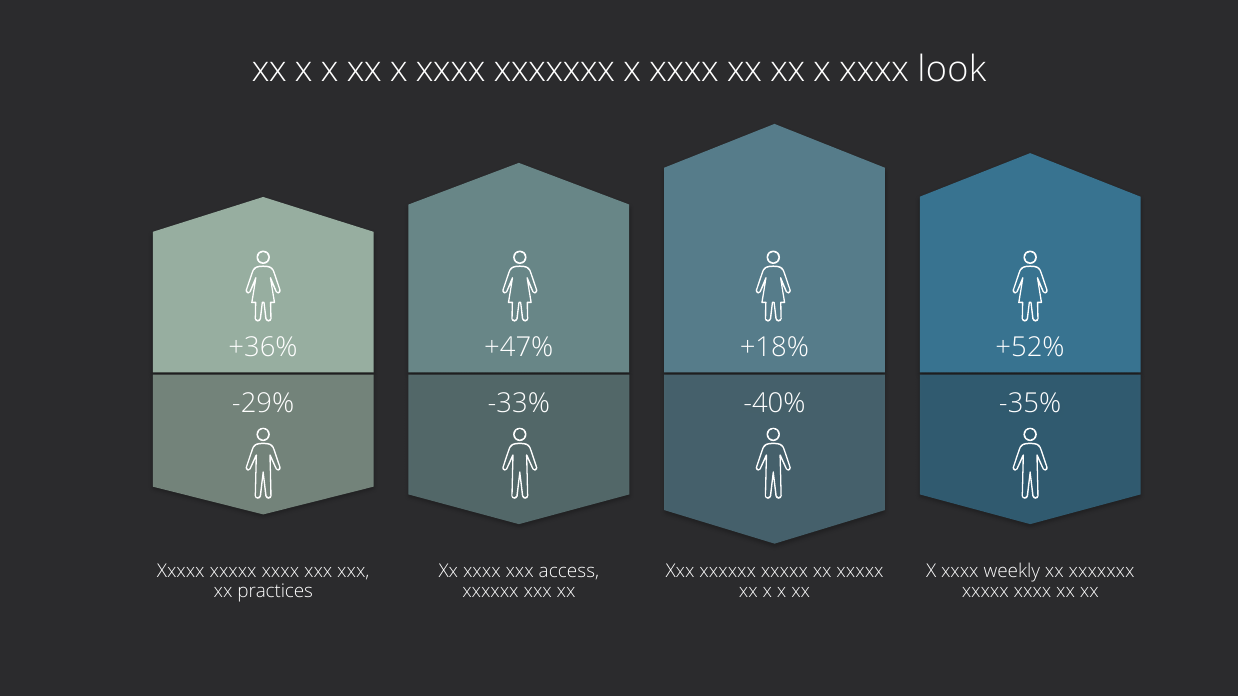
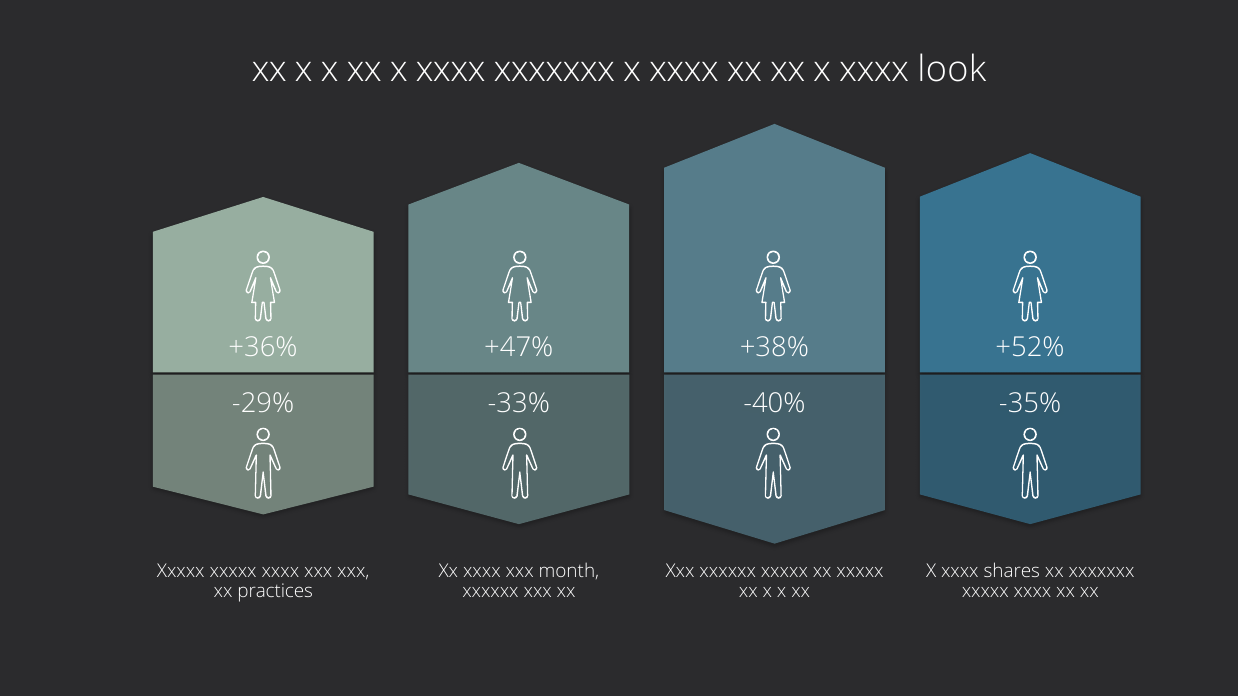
+18%: +18% -> +38% (774, 348)
access: access -> month (569, 572)
weekly: weekly -> shares (1012, 572)
